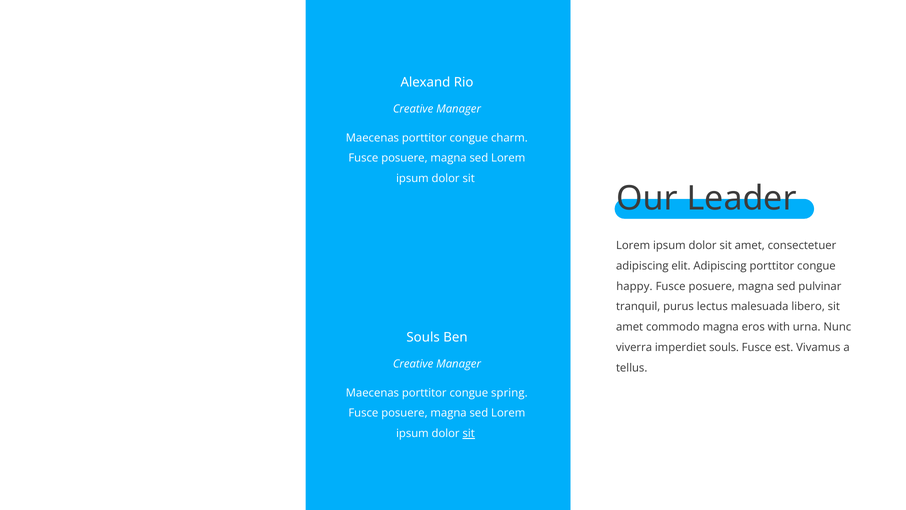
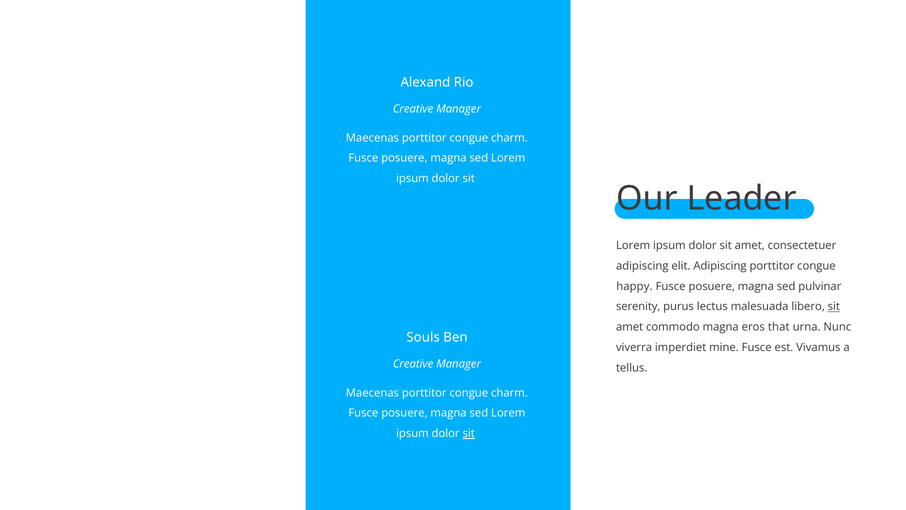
tranquil: tranquil -> serenity (638, 307)
sit underline: none -> present (834, 307)
with: with -> that (779, 327)
imperdiet souls: souls -> mine (724, 347)
spring: spring -> charm (509, 393)
